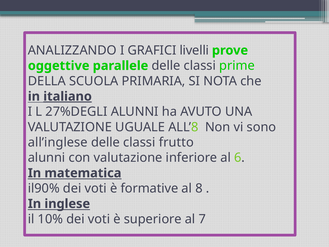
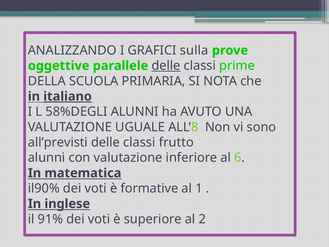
livelli: livelli -> sulla (194, 50)
delle underline: none -> present (166, 66)
27%DEGLI: 27%DEGLI -> 58%DEGLI (76, 112)
all’inglese: all’inglese -> all’previsti (58, 142)
8: 8 -> 1 (199, 188)
10%: 10% -> 91% (50, 219)
7: 7 -> 2 (202, 219)
